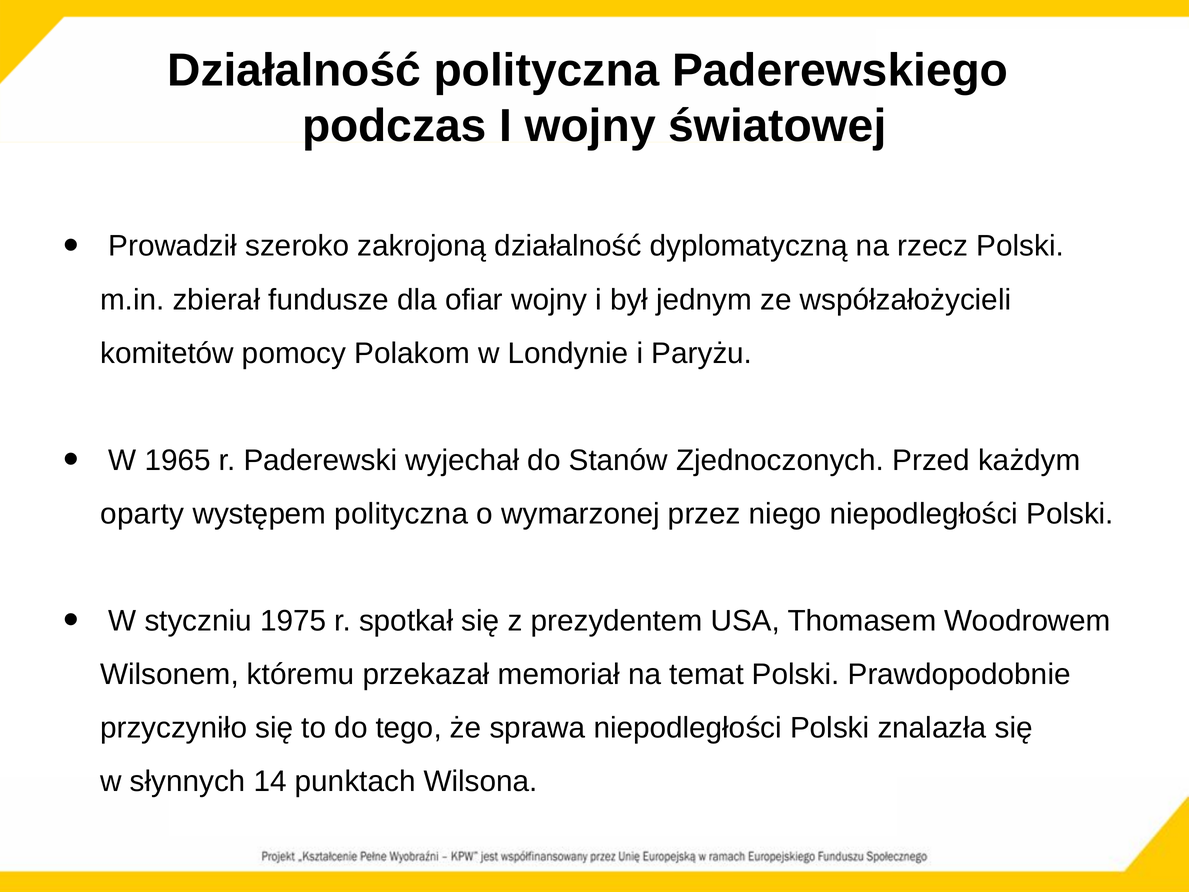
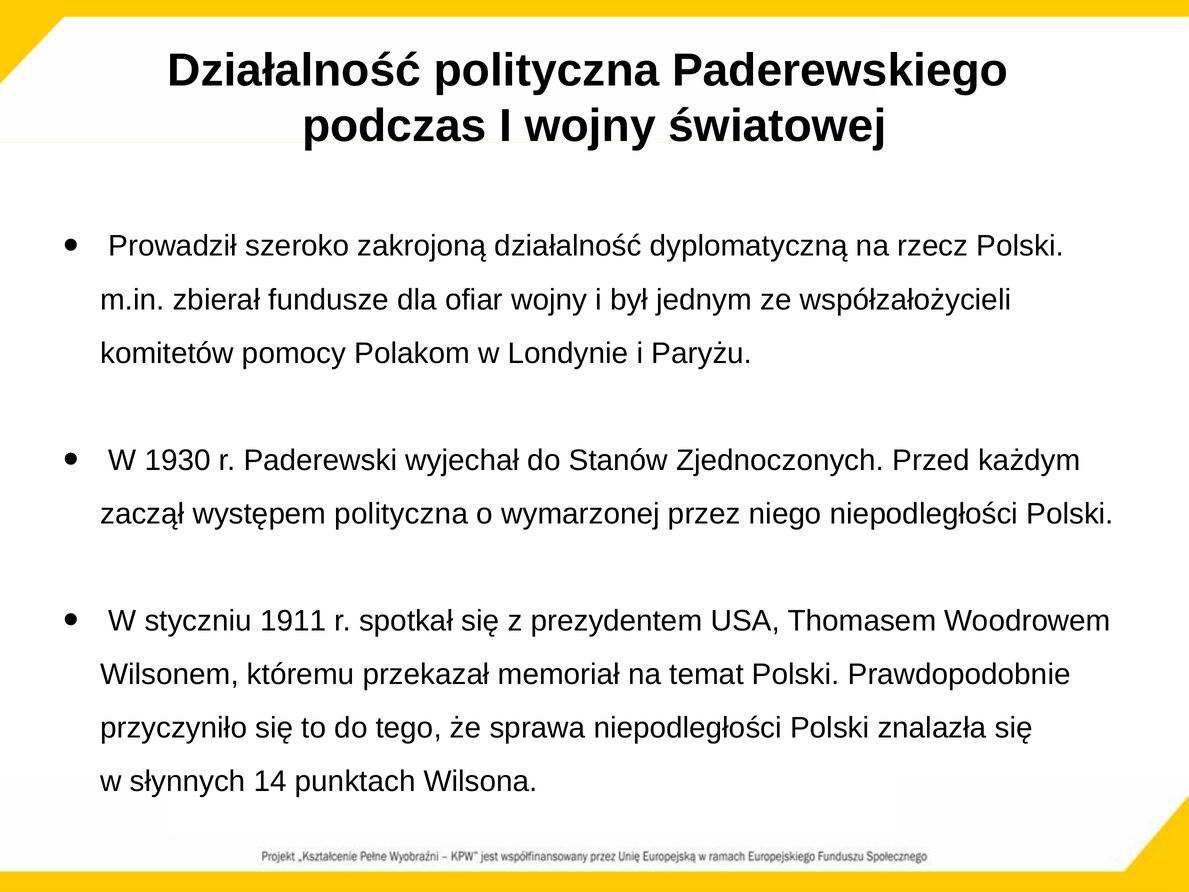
1965: 1965 -> 1930 (178, 460)
oparty: oparty -> zaczął (142, 514)
1975: 1975 -> 1911 (293, 621)
